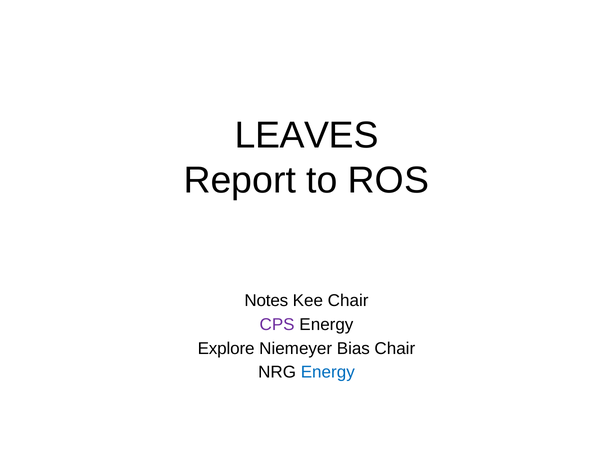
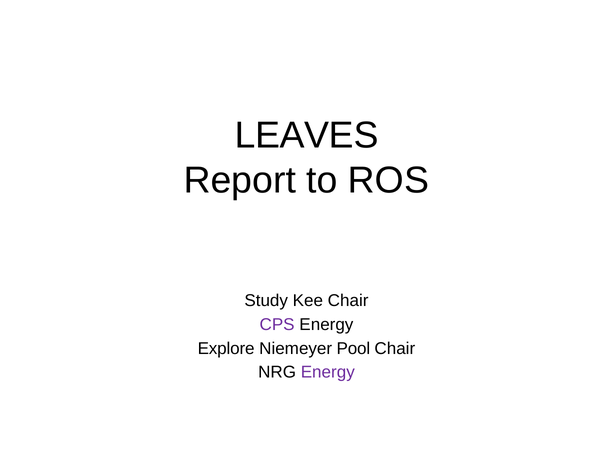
Notes: Notes -> Study (266, 301)
Bias: Bias -> Pool (353, 348)
Energy colour: blue -> purple (328, 372)
